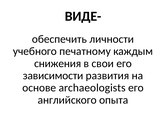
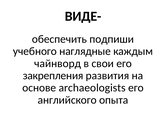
личности: личности -> подпиши (112, 39)
печатному: печатному -> наглядные (85, 51)
снижения: снижения -> чайнворд (58, 64)
зависимости: зависимости -> закрепления (53, 76)
